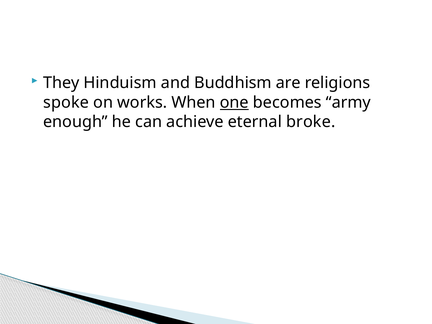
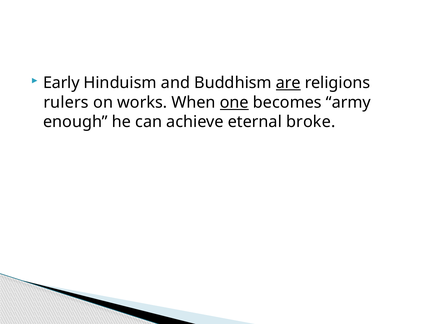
They: They -> Early (61, 83)
are underline: none -> present (288, 83)
spoke: spoke -> rulers (66, 102)
